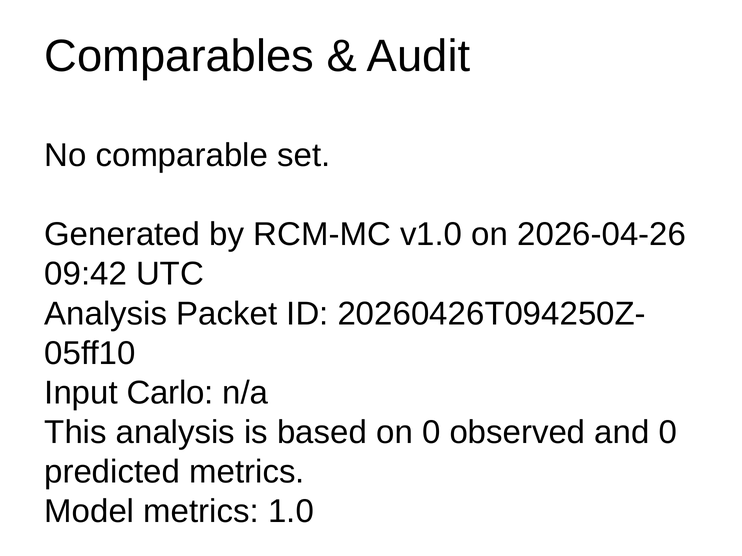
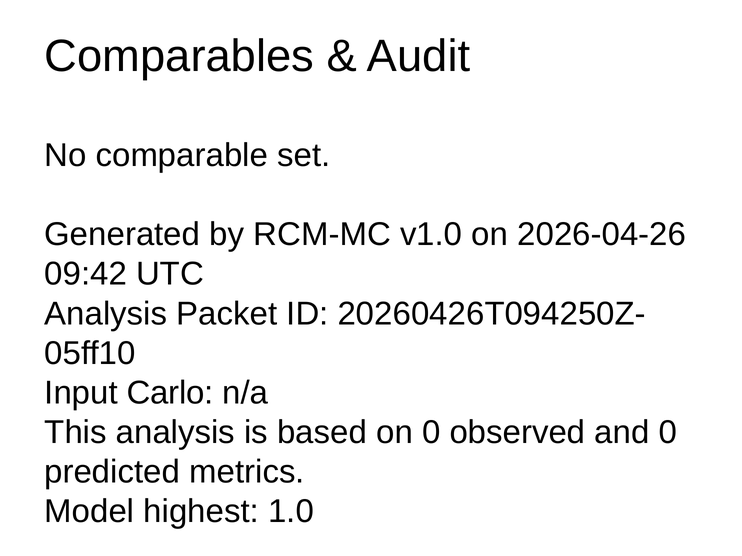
Model metrics: metrics -> highest (201, 512)
